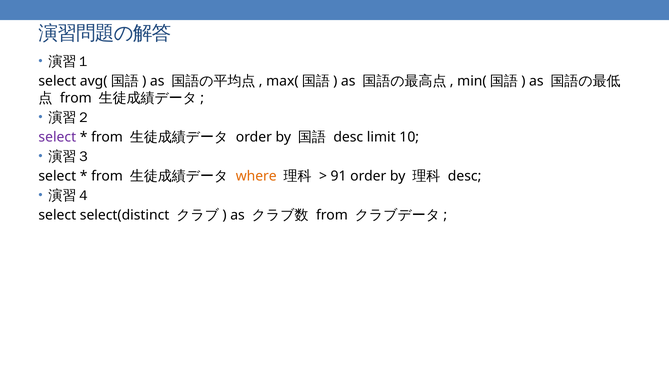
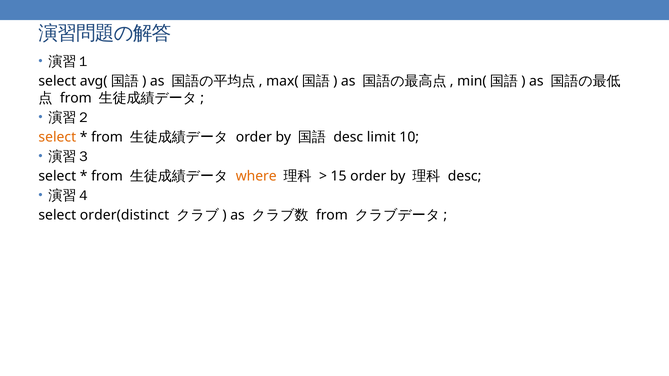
select colour: purple -> orange (57, 137)
91: 91 -> 15 (339, 176)
select(distinct: select(distinct -> order(distinct (125, 215)
